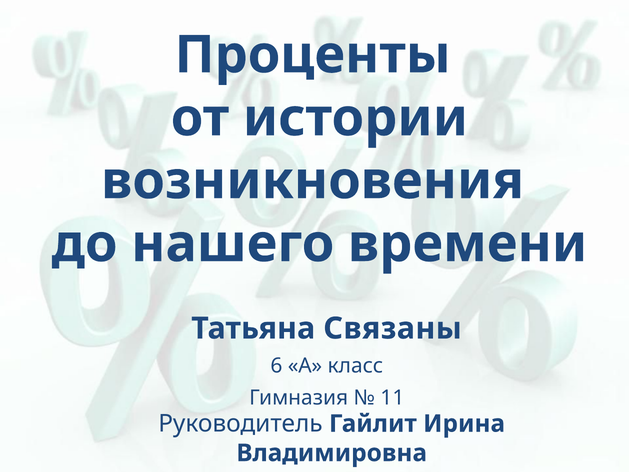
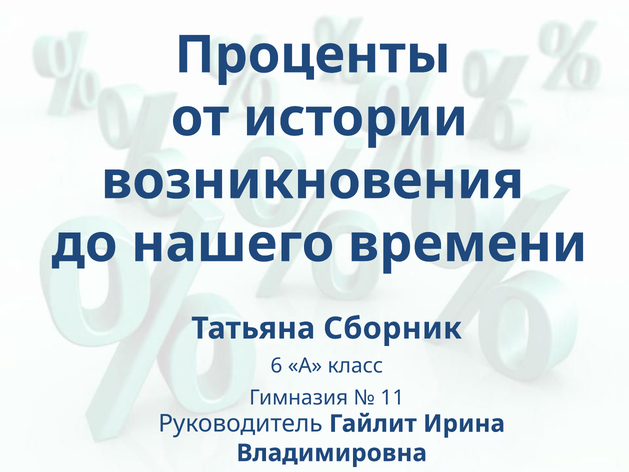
Связаны: Связаны -> Сборник (393, 328)
